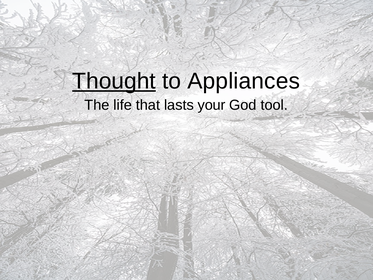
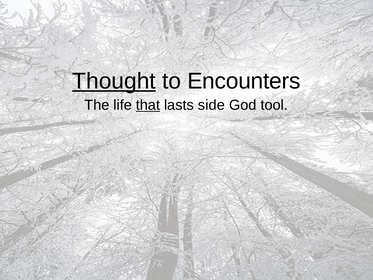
Appliances: Appliances -> Encounters (244, 81)
that underline: none -> present (148, 105)
your: your -> side (211, 105)
